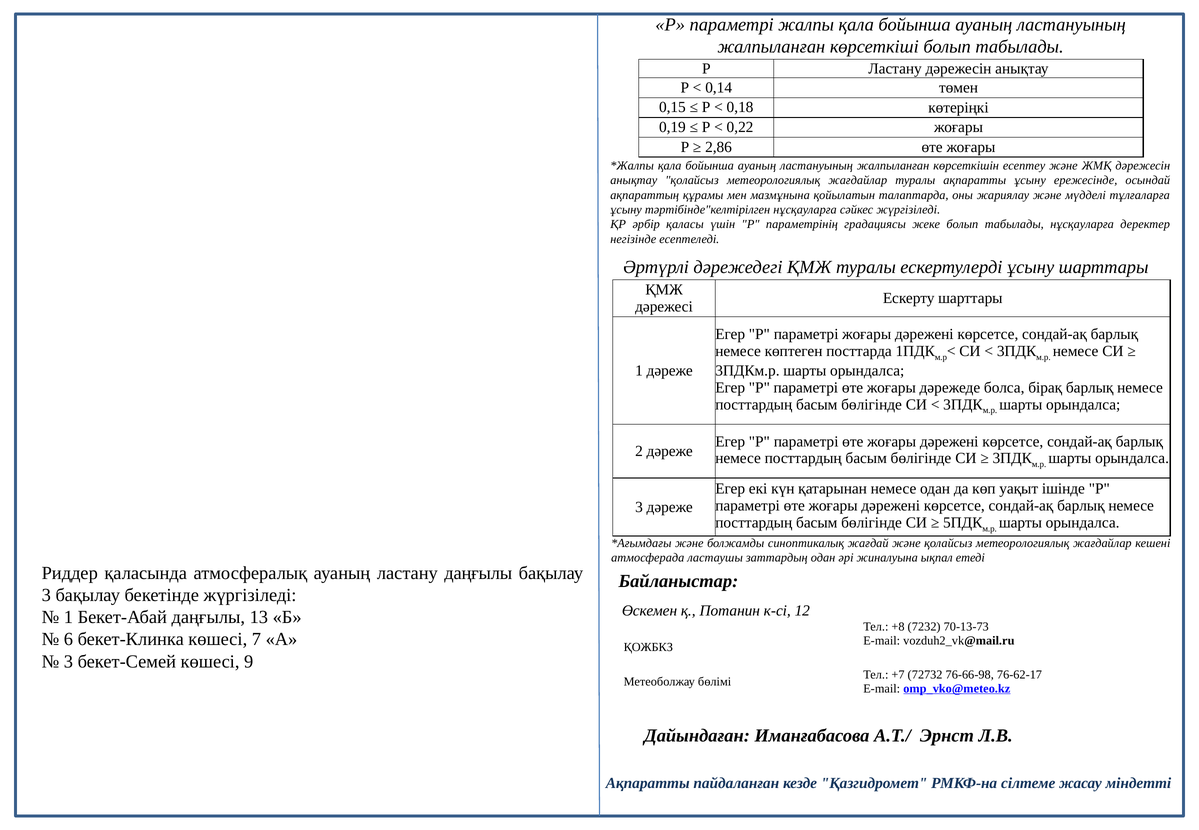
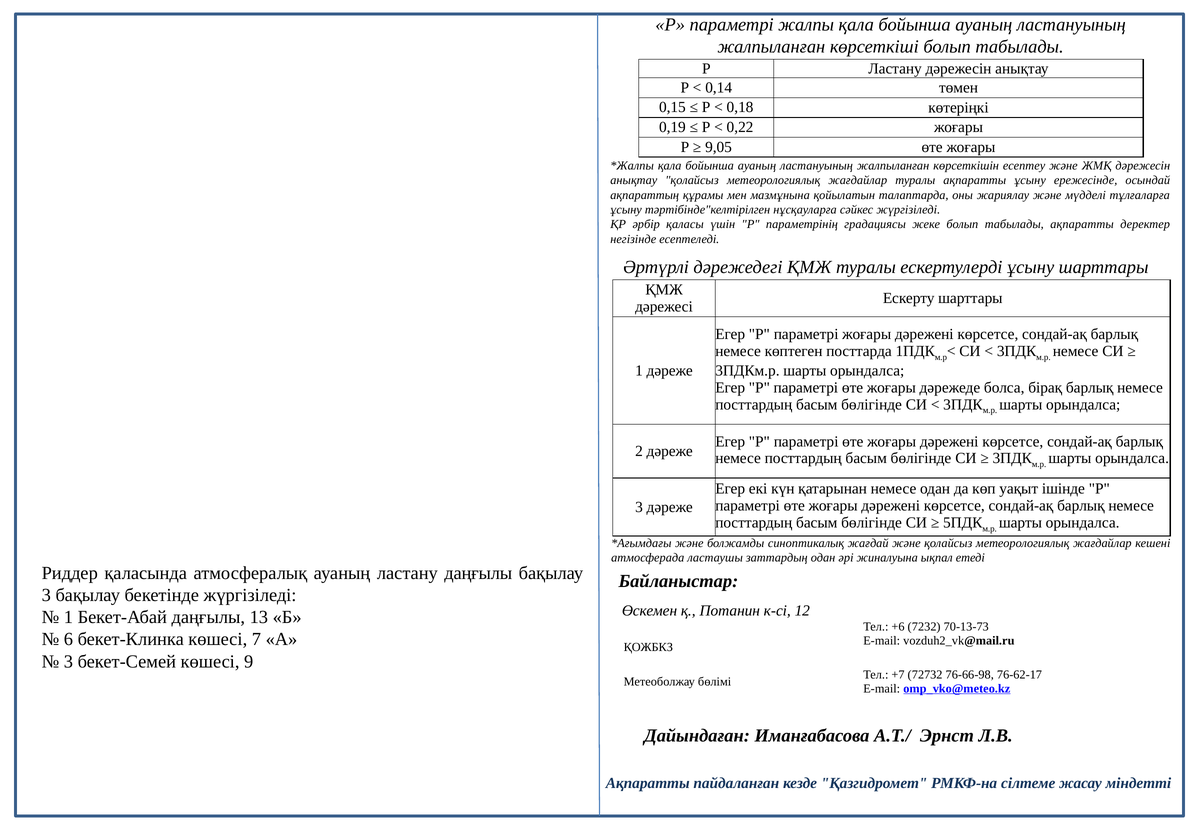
2,86: 2,86 -> 9,05 (719, 147)
табылады нұсқауларға: нұсқауларға -> ақпаратты (1082, 224)
+8: +8 -> +6 (898, 627)
